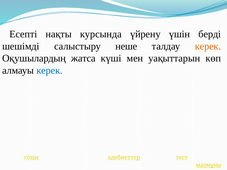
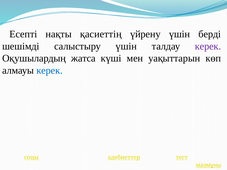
курсында: курсында -> қасиеттің (101, 34)
салыстыру неше: неше -> үшін (126, 46)
керек colour: orange -> purple (208, 46)
